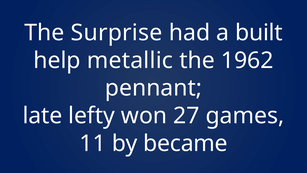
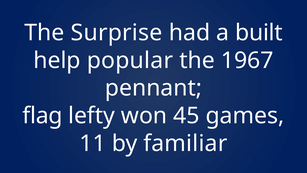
metallic: metallic -> popular (130, 60)
1962: 1962 -> 1967 (247, 60)
late: late -> flag (43, 116)
27: 27 -> 45 (186, 116)
became: became -> familiar (185, 143)
